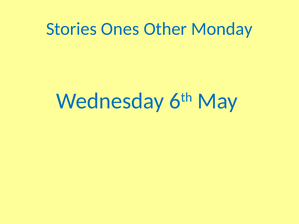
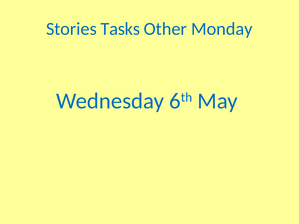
Ones: Ones -> Tasks (120, 29)
